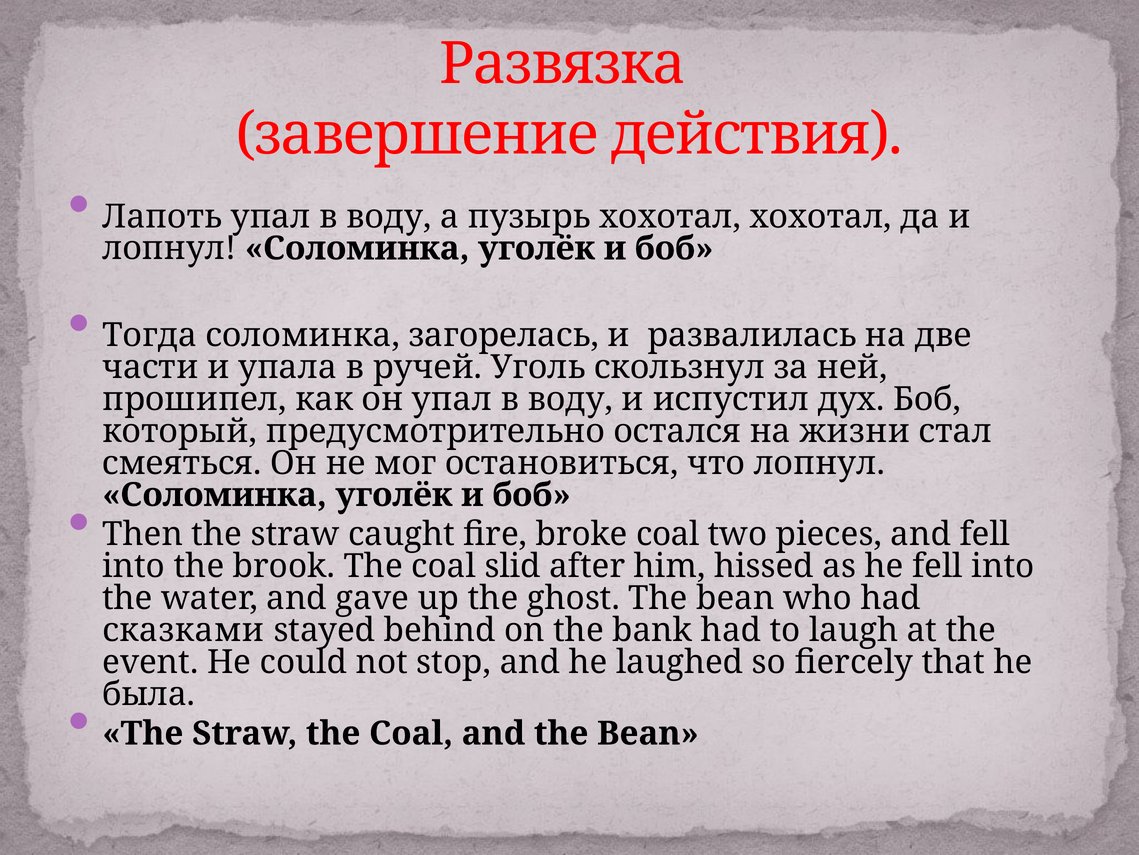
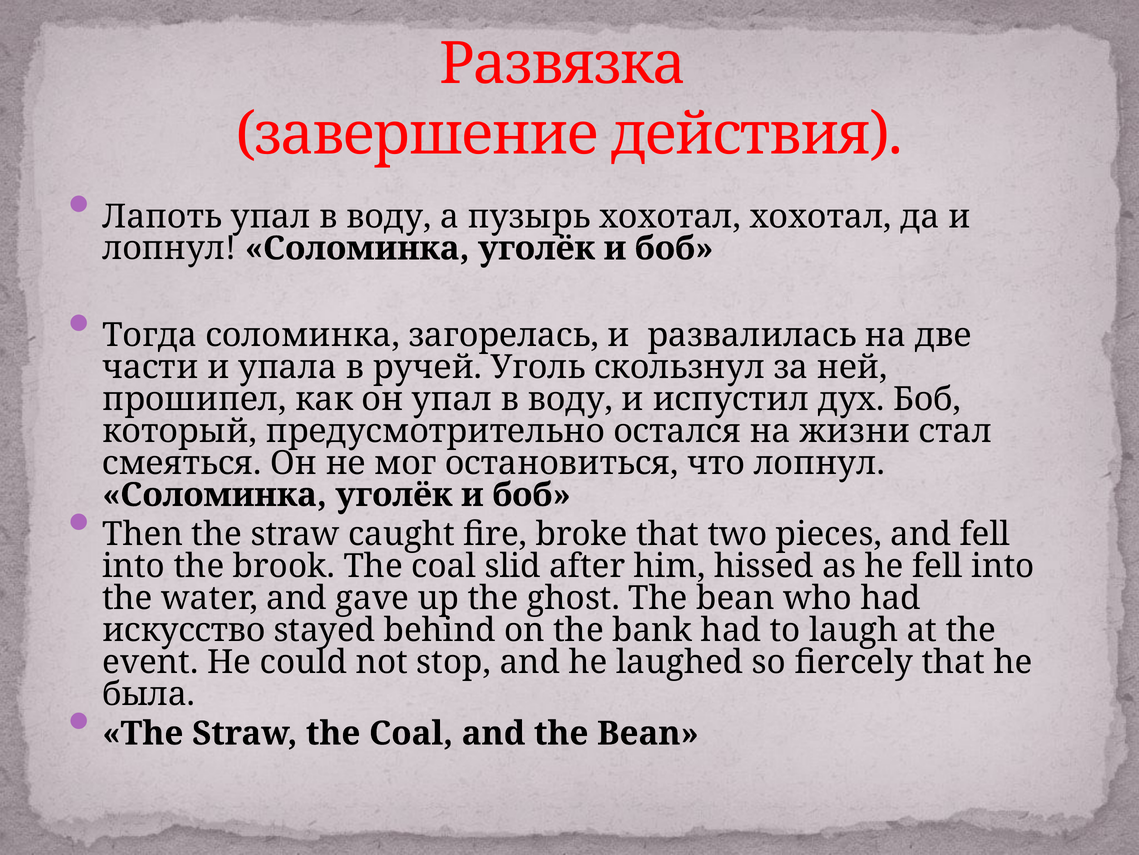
broke coal: coal -> that (668, 534)
сказками: сказками -> искусство (184, 630)
